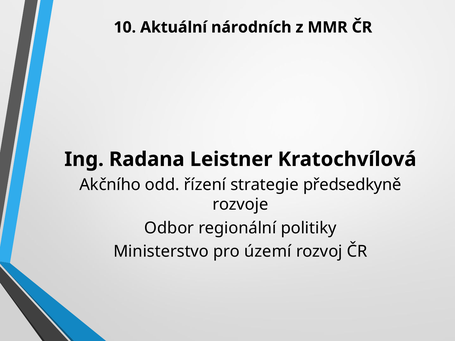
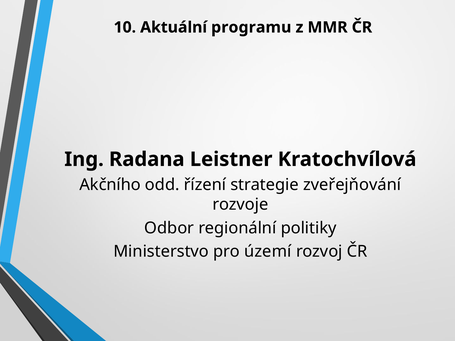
národních: národních -> programu (251, 27)
předsedkyně: předsedkyně -> zveřejňování (352, 185)
